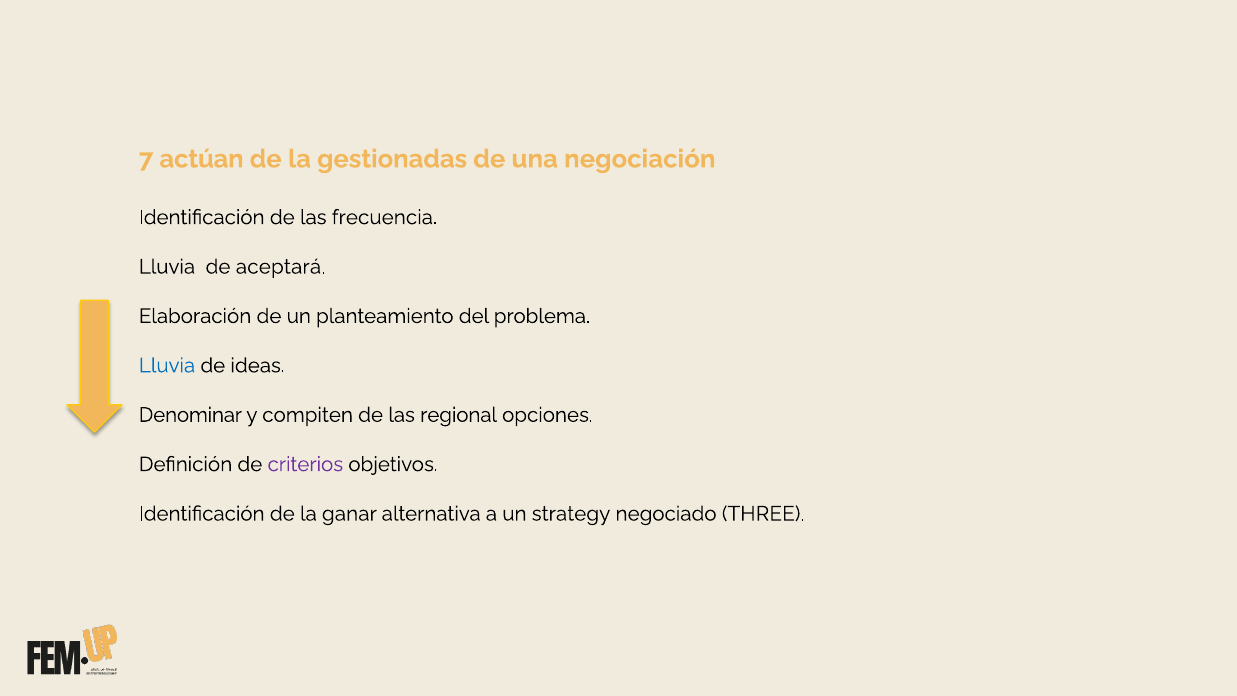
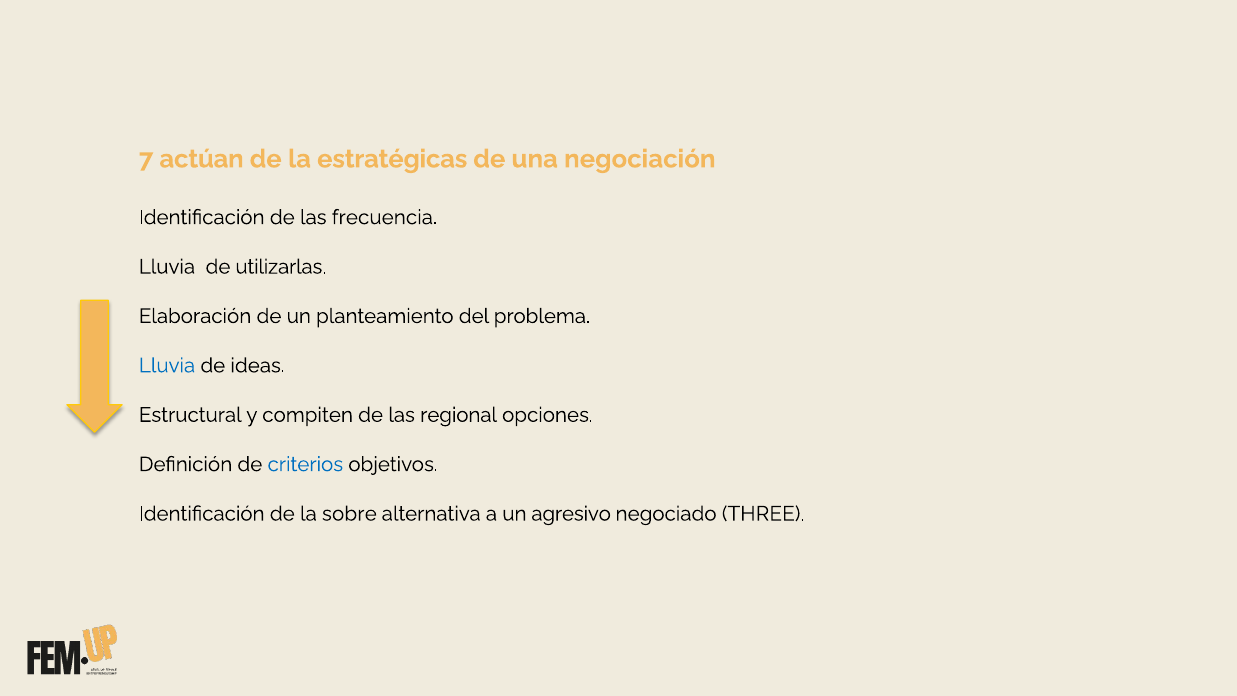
gestionadas: gestionadas -> estratégicas (392, 159)
aceptará: aceptará -> utilizarlas (281, 267)
Denominar: Denominar -> Estructural (190, 415)
criterios colour: purple -> blue (305, 464)
ganar: ganar -> sobre (349, 514)
strategy: strategy -> agresivo (571, 514)
